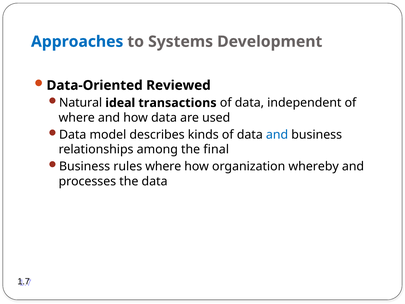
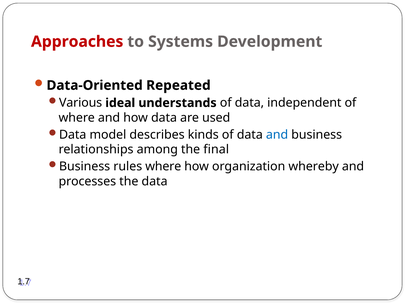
Approaches colour: blue -> red (77, 42)
Reviewed: Reviewed -> Repeated (178, 85)
Natural: Natural -> Various (81, 103)
transactions: transactions -> understands (177, 103)
